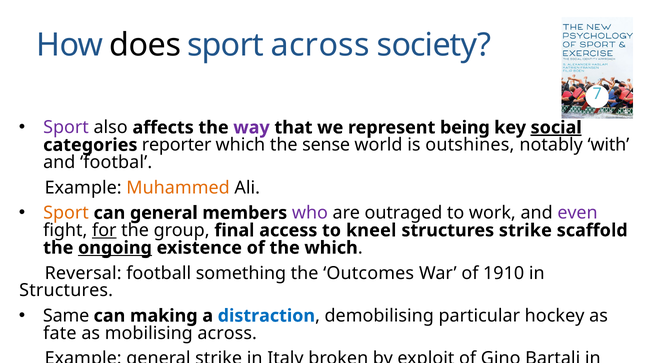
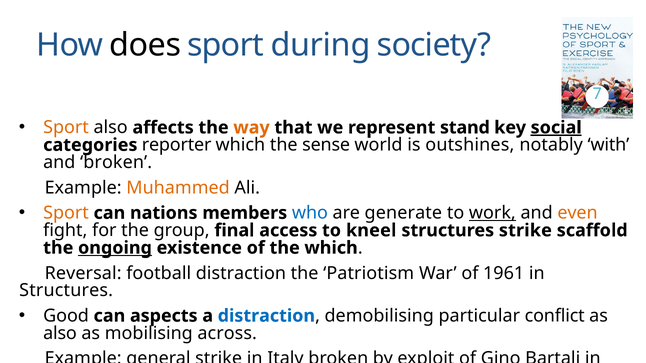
sport across: across -> during (320, 45)
Sport colour: purple -> orange (66, 128)
way colour: purple -> orange (252, 128)
being: being -> stand (465, 128)
and footbal: footbal -> broken (116, 163)
can general: general -> nations (164, 213)
who colour: purple -> blue (310, 213)
outraged: outraged -> generate (403, 213)
work underline: none -> present (492, 213)
even colour: purple -> orange (578, 213)
for underline: present -> none (104, 231)
football something: something -> distraction (241, 273)
Outcomes: Outcomes -> Patriotism (369, 273)
1910: 1910 -> 1961 (504, 273)
Same: Same -> Good (66, 316)
making: making -> aspects (164, 316)
hockey: hockey -> conflict (555, 316)
fate: fate -> also (60, 334)
